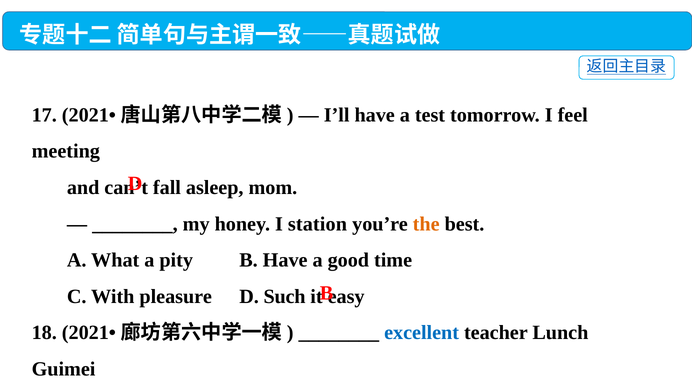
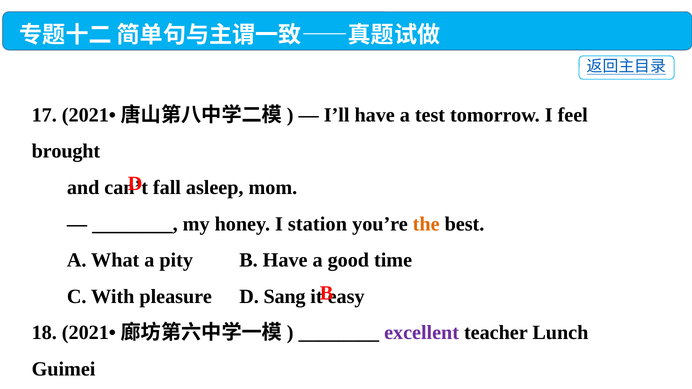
meeting: meeting -> brought (66, 151)
Such: Such -> Sang (285, 297)
excellent colour: blue -> purple (422, 333)
